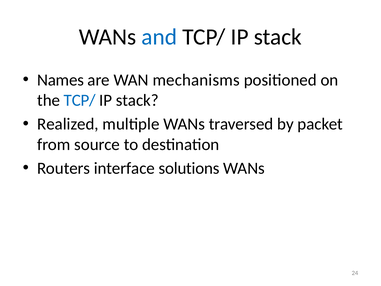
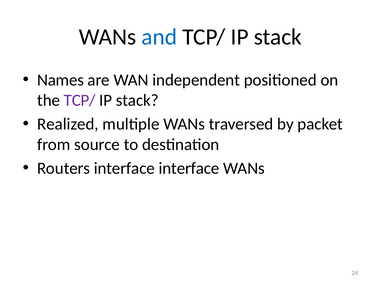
mechanisms: mechanisms -> independent (196, 80)
TCP/ colour: blue -> purple (80, 100)
interface solutions: solutions -> interface (189, 168)
